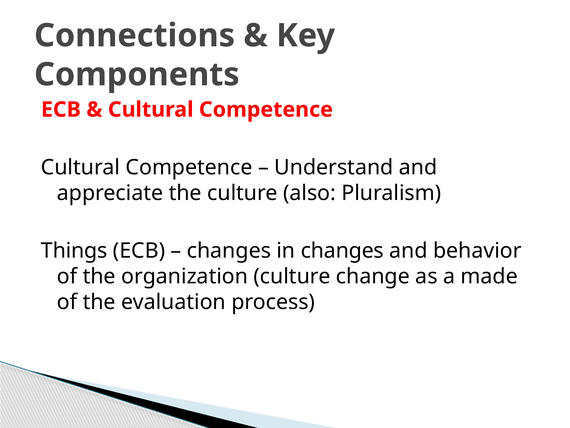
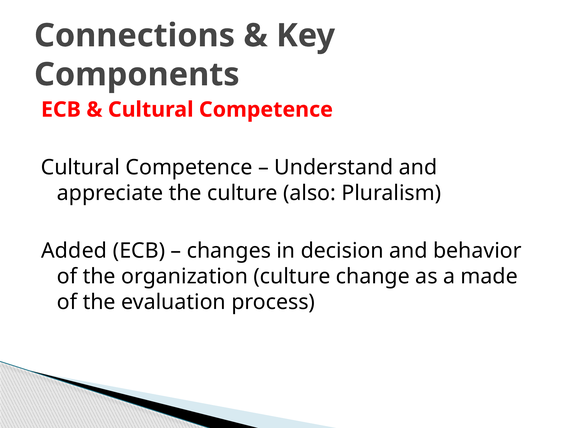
Things: Things -> Added (74, 250)
in changes: changes -> decision (342, 250)
